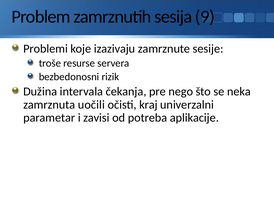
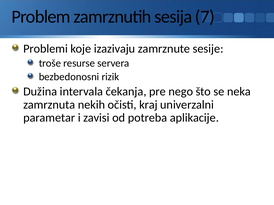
9: 9 -> 7 (205, 17)
uočili: uočili -> nekih (91, 105)
